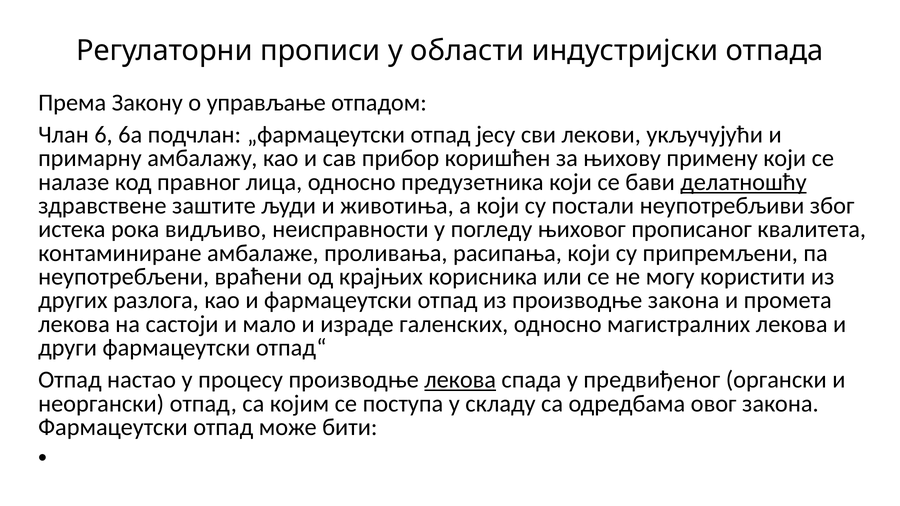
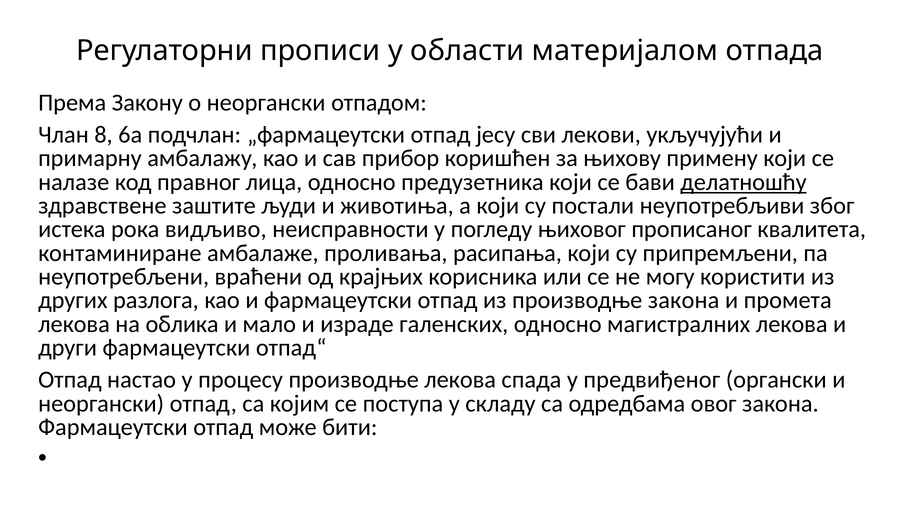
индустријски: индустријски -> материјалом (625, 51)
о управљање: управљање -> неоргански (266, 103)
6: 6 -> 8 (103, 135)
састоји: састоји -> облика (182, 324)
лекова underline: present -> none (460, 380)
